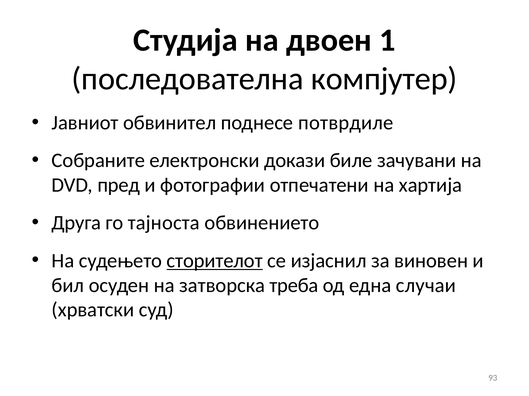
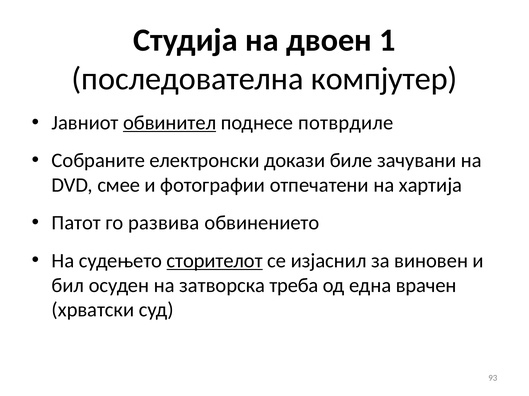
обвинител underline: none -> present (170, 123)
пред: пред -> смее (119, 185)
Друга: Друга -> Патот (76, 223)
тајноста: тајноста -> развива (164, 223)
случаи: случаи -> врачен (426, 286)
